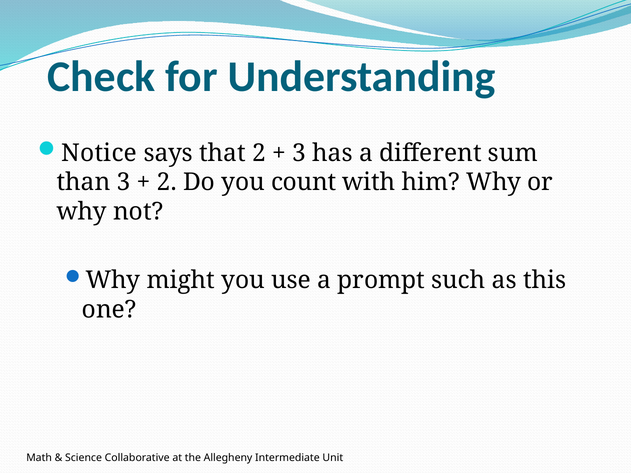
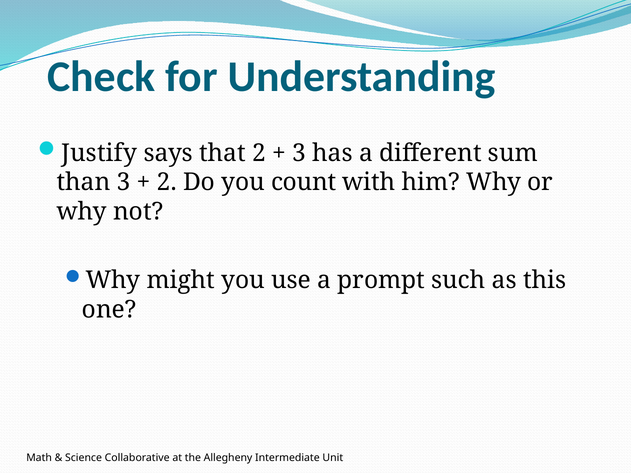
Notice: Notice -> Justify (99, 153)
